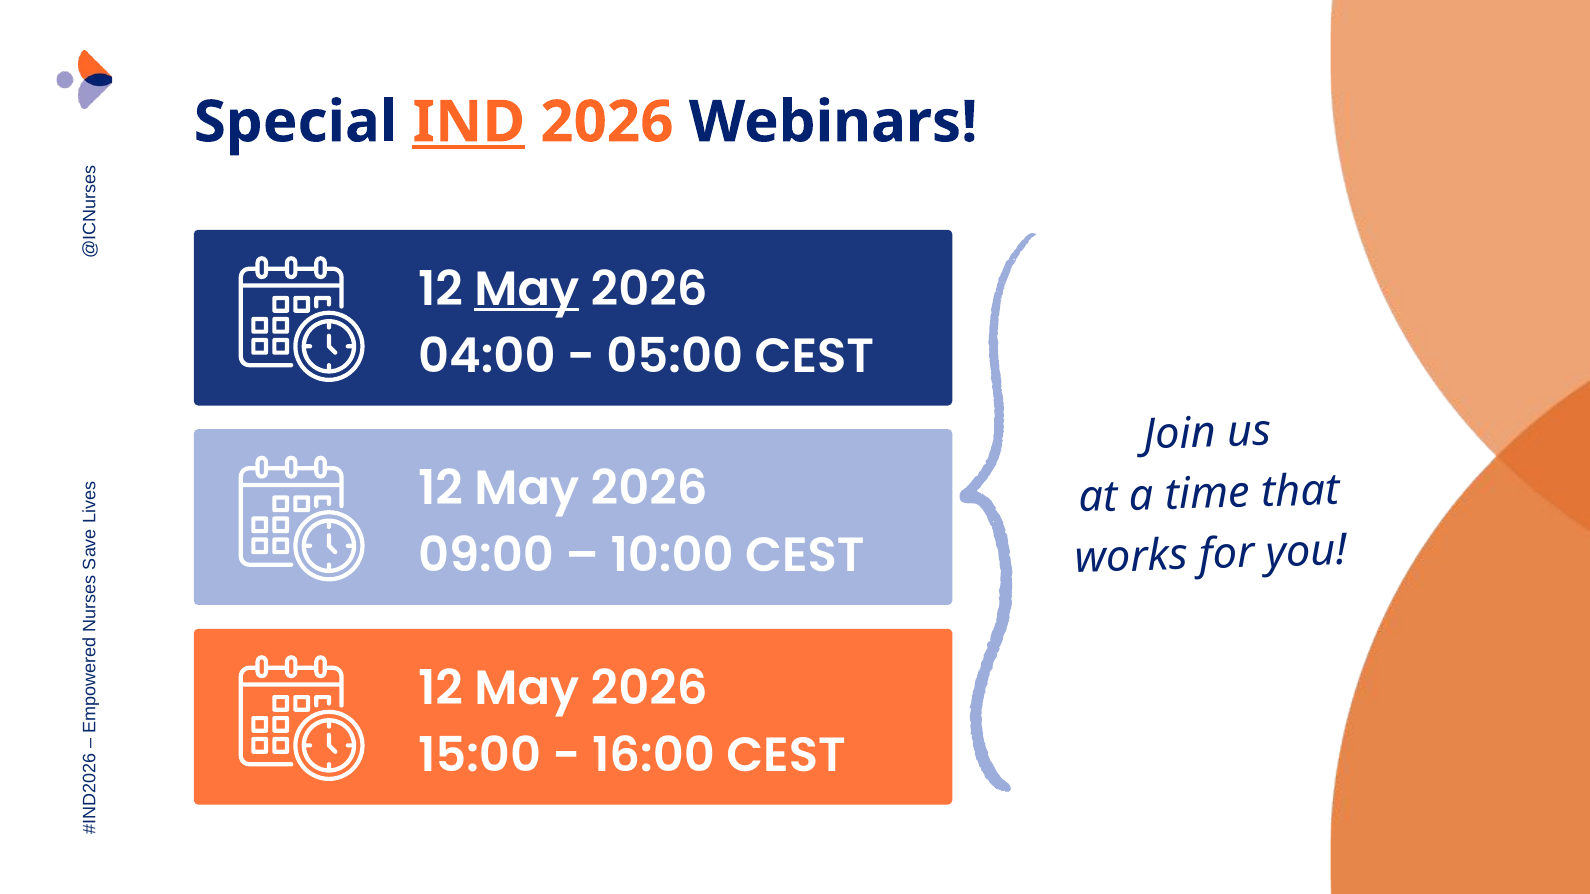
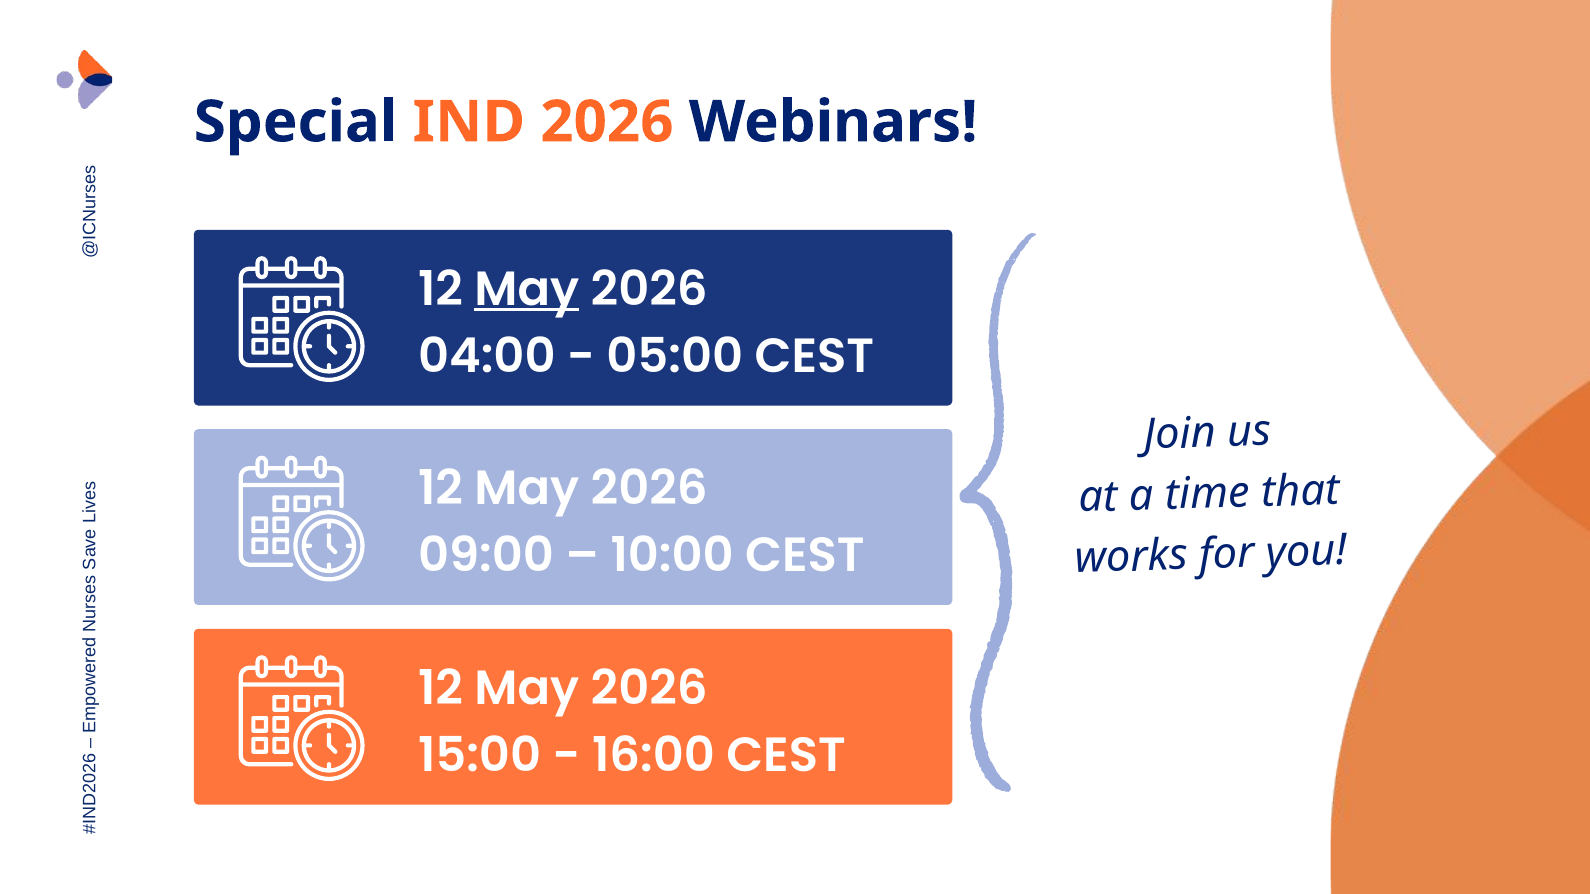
IND underline: present -> none (469, 122)
